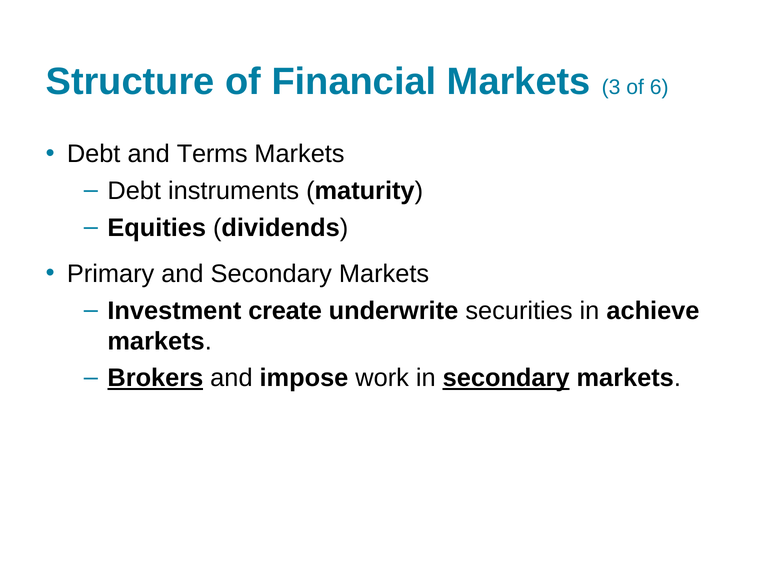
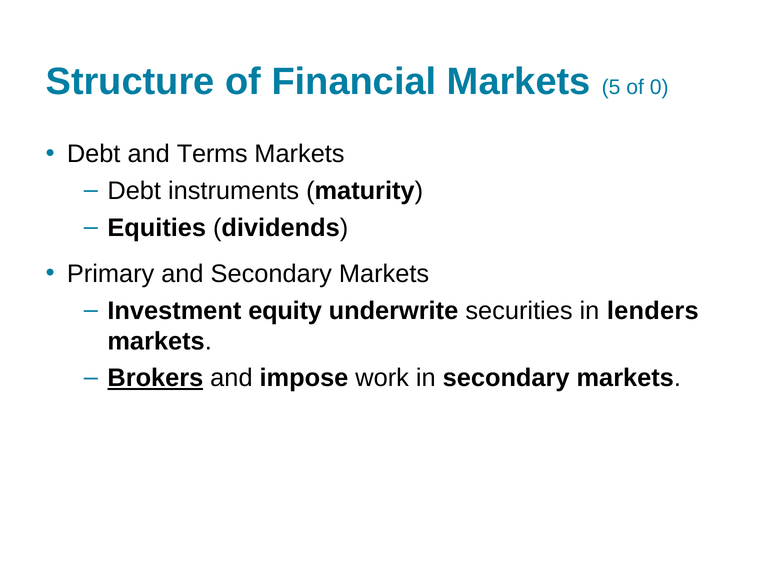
3: 3 -> 5 (611, 87)
6: 6 -> 0 (659, 87)
create: create -> equity (285, 311)
achieve: achieve -> lenders (653, 311)
secondary underline: present -> none (506, 378)
